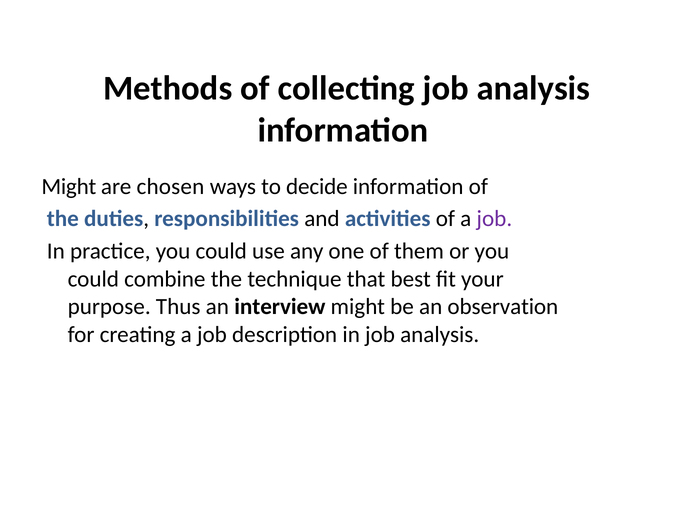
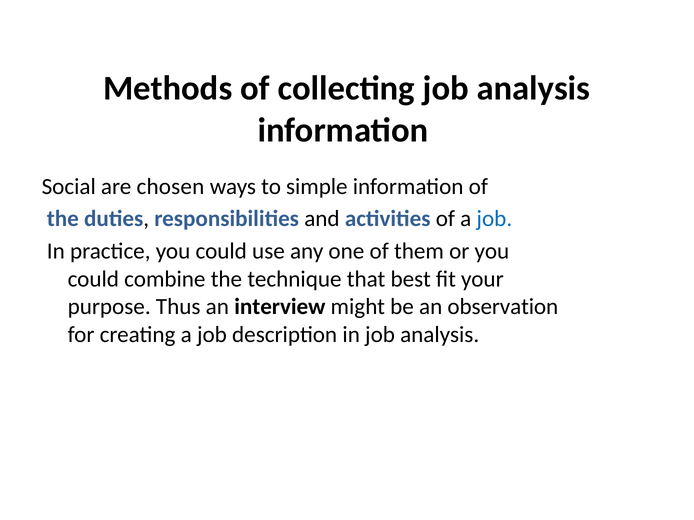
Might: Might -> Social (69, 187)
decide: decide -> simple (317, 187)
job colour: purple -> blue (494, 219)
